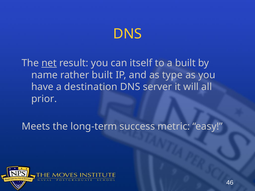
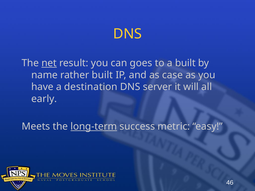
itself: itself -> goes (141, 63)
type: type -> case (172, 75)
prior: prior -> early (44, 99)
long-term underline: none -> present (94, 127)
